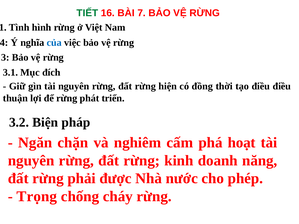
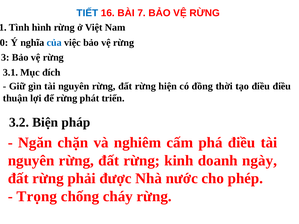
TIẾT colour: green -> blue (87, 13)
4: 4 -> 0 (4, 43)
phá hoạt: hoạt -> điều (242, 143)
năng: năng -> ngày (260, 161)
